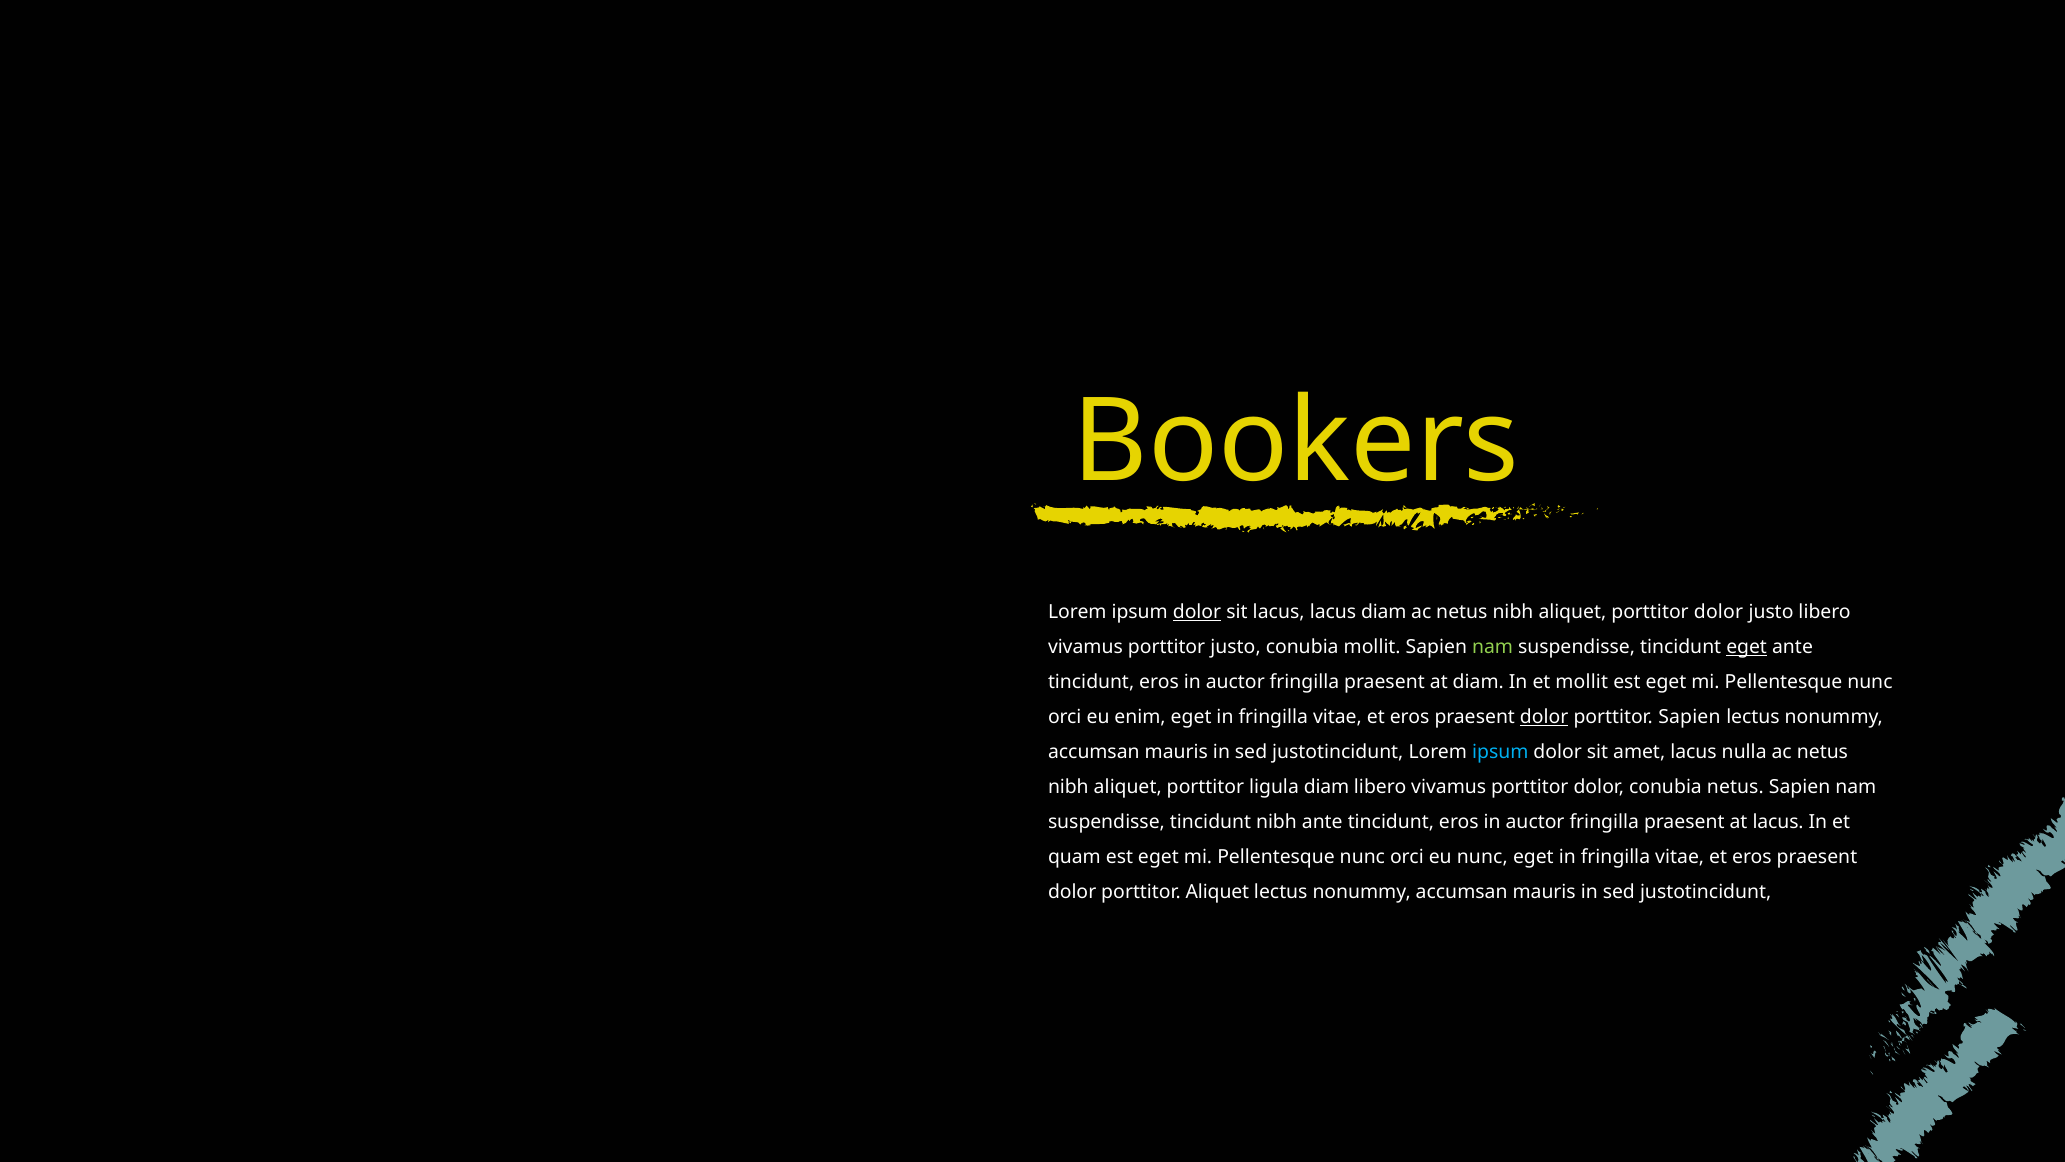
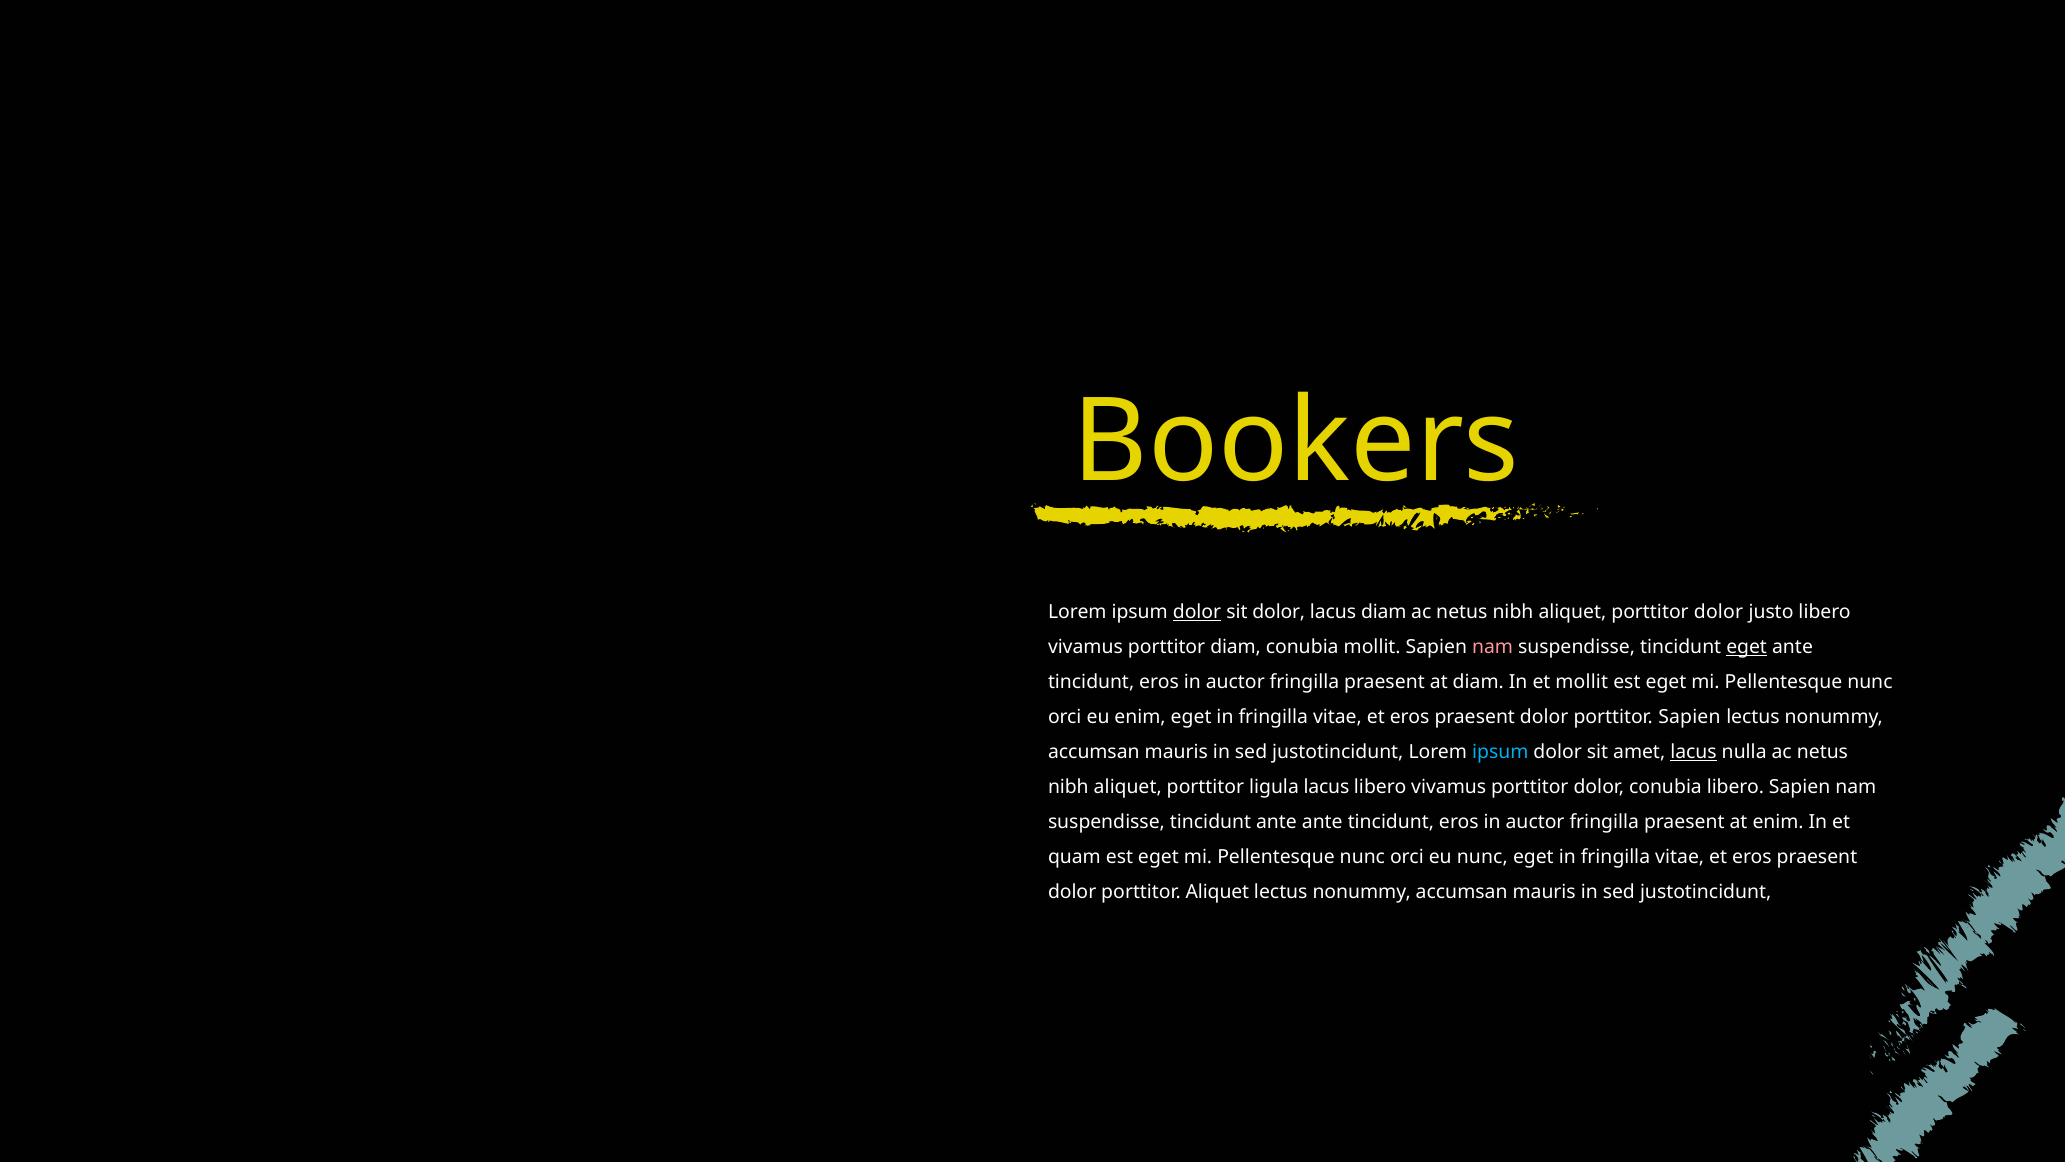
sit lacus: lacus -> dolor (1279, 612)
porttitor justo: justo -> diam (1236, 647)
nam colour: light green -> pink (1493, 647)
dolor underline: present -> none (1544, 717)
lacus underline: none -> present (1694, 752)
ligula diam: diam -> lacus (1326, 787)
conubia netus: netus -> libero (1735, 787)
tincidunt nibh: nibh -> ante (1276, 821)
at lacus: lacus -> enim (1778, 821)
